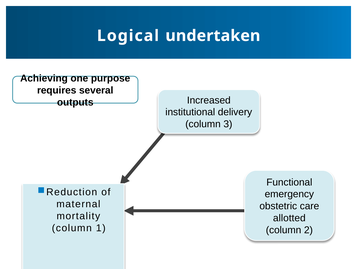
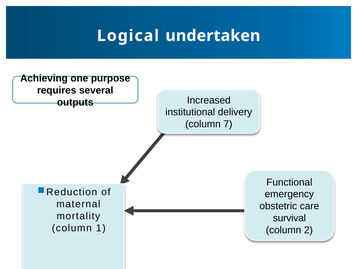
3: 3 -> 7 (228, 124)
allotted: allotted -> survival (289, 218)
